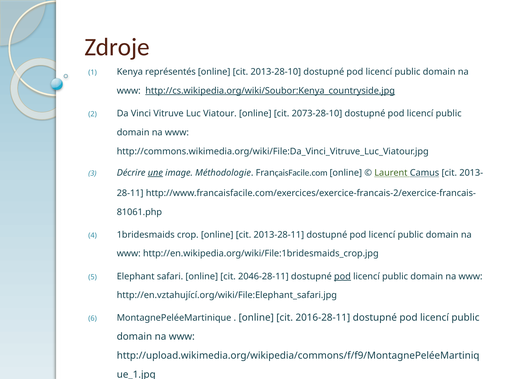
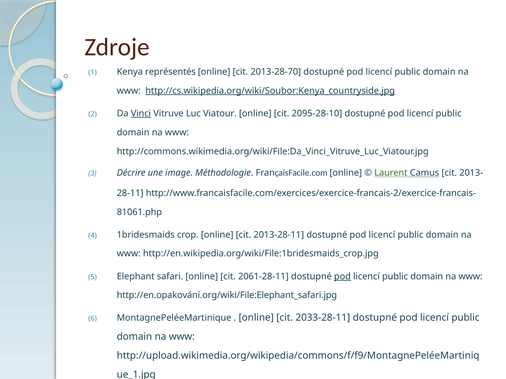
2013-28-10: 2013-28-10 -> 2013-28-70 (276, 72)
Vinci underline: none -> present (141, 114)
2073-28-10: 2073-28-10 -> 2095-28-10 (317, 114)
une underline: present -> none (155, 173)
2046-28-11: 2046-28-11 -> 2061-28-11 (263, 277)
http://en.vztahující.org/wiki/File:Elephant_safari.jpg: http://en.vztahující.org/wiki/File:Elephant_safari.jpg -> http://en.opakování.org/wiki/File:Elephant_safari.jpg (227, 296)
2016-28-11: 2016-28-11 -> 2033-28-11 (323, 318)
